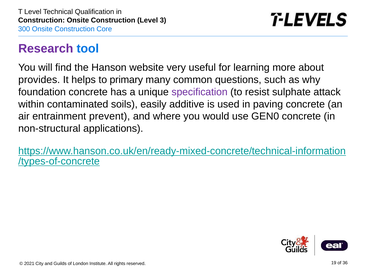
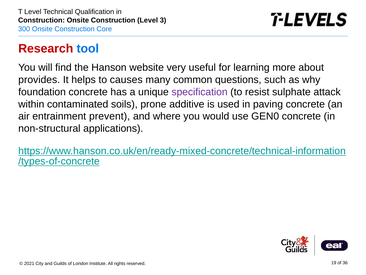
Research colour: purple -> red (46, 49)
primary: primary -> causes (126, 80)
easily: easily -> prone (153, 104)
